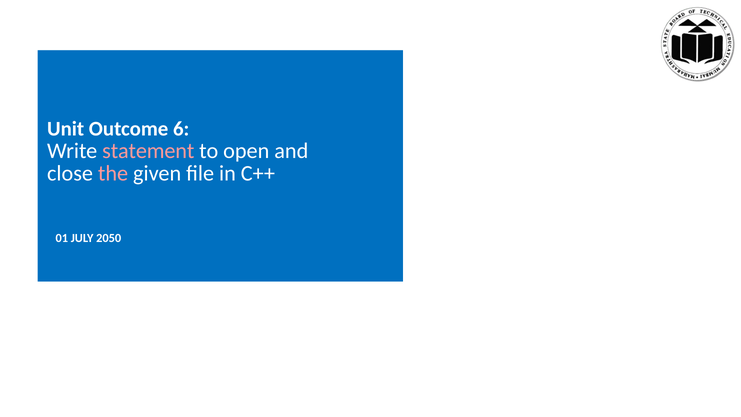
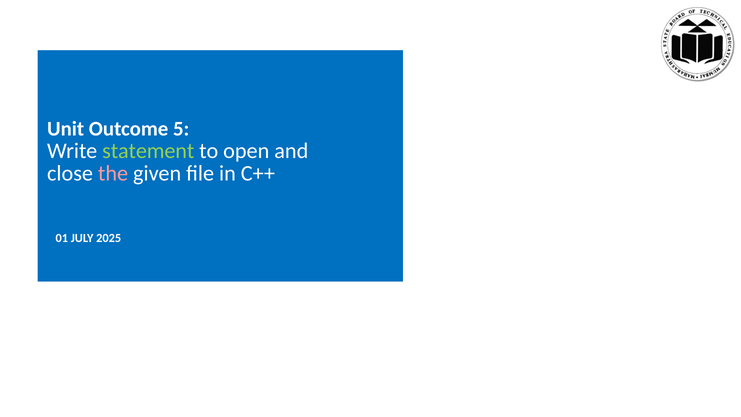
6: 6 -> 5 (181, 129)
statement colour: pink -> light green (148, 151)
2050: 2050 -> 2025 (109, 238)
